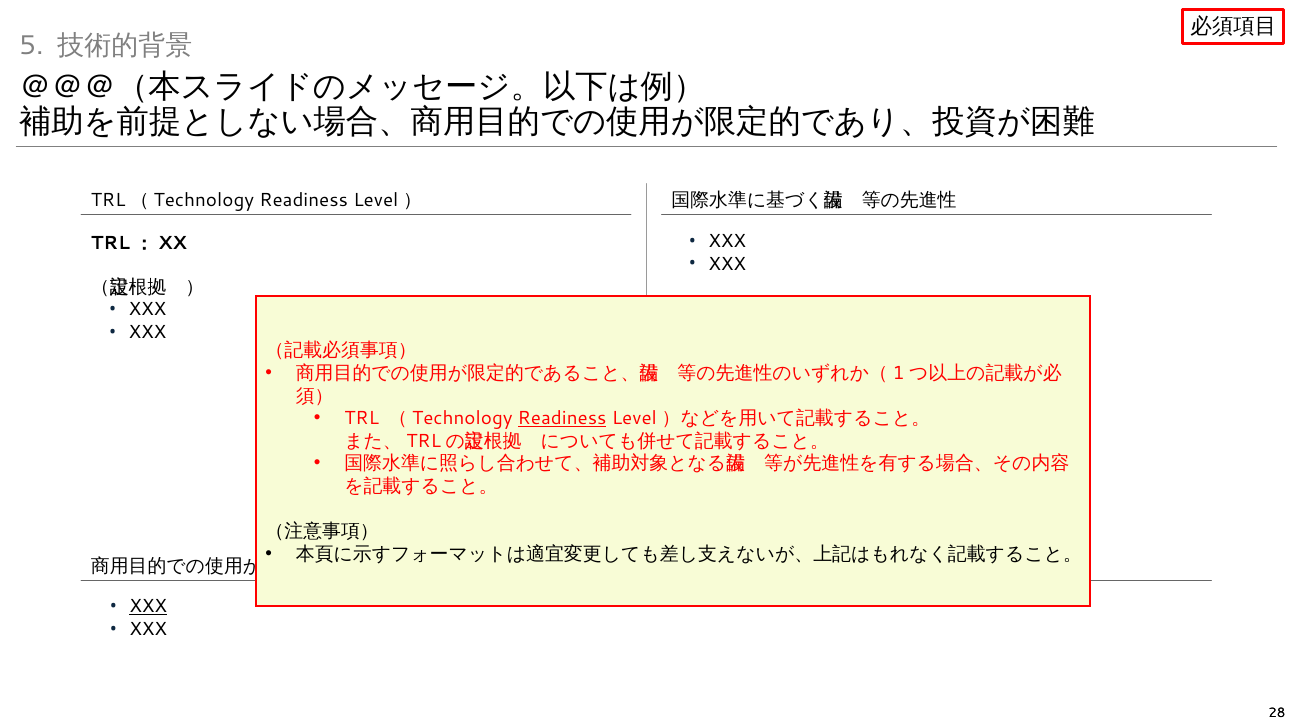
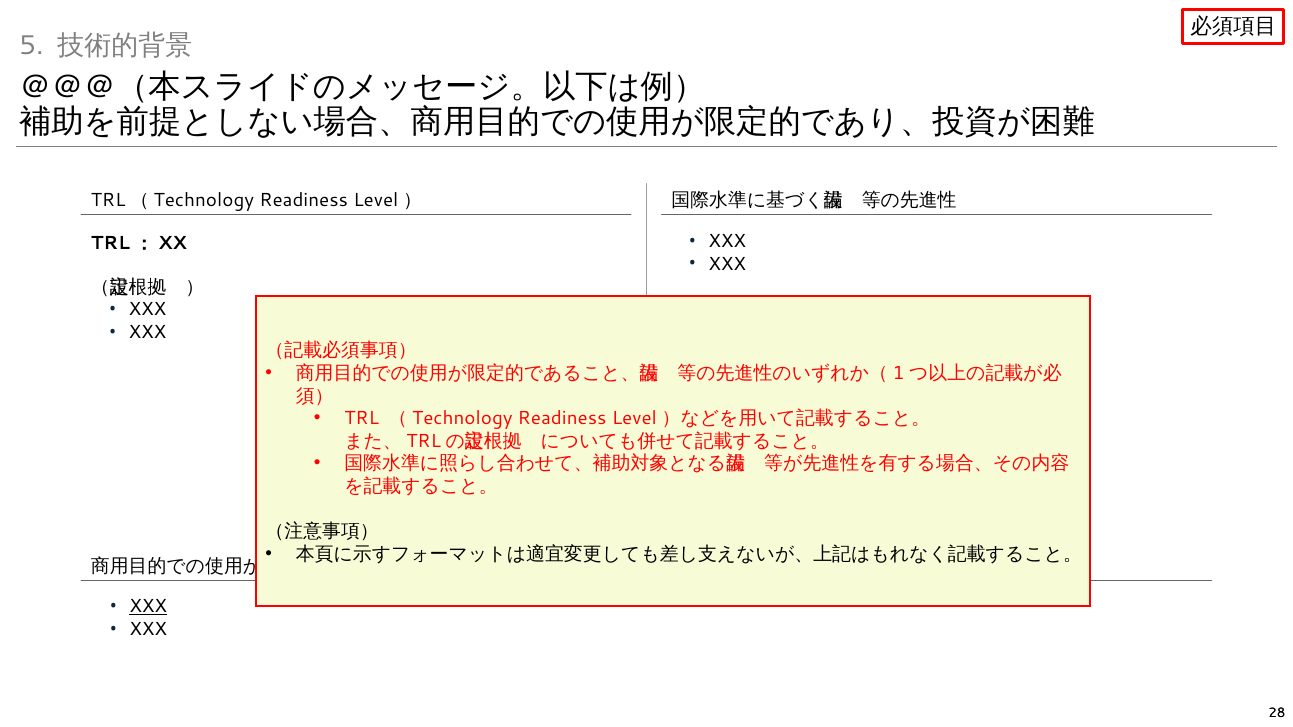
Readiness underline: present -> none (562, 419)
